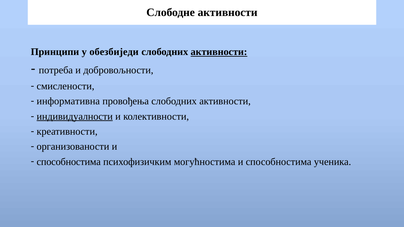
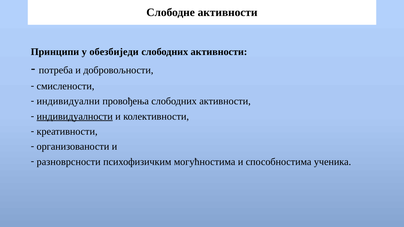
активности underline: present -> none (219, 52)
информативна: информативна -> индивидуални (68, 101)
способностима: способностима -> разноврсности (69, 162)
